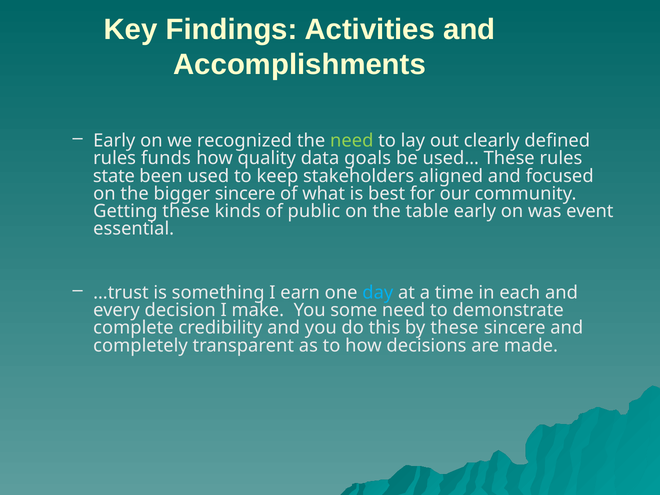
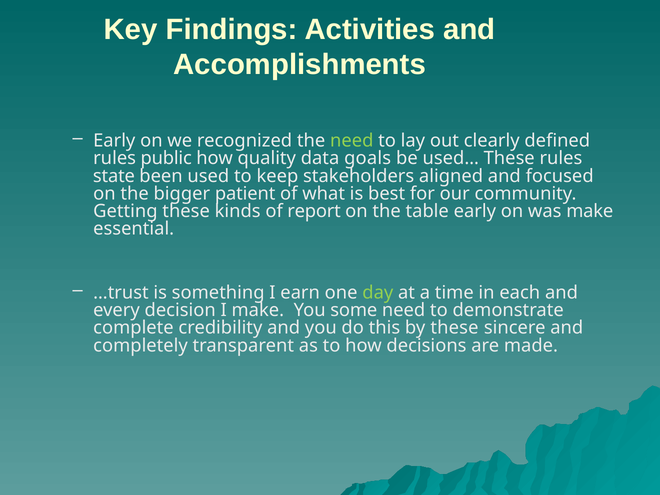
funds: funds -> public (166, 158)
bigger sincere: sincere -> patient (245, 194)
public: public -> report (314, 211)
was event: event -> make (590, 211)
day colour: light blue -> light green (378, 293)
